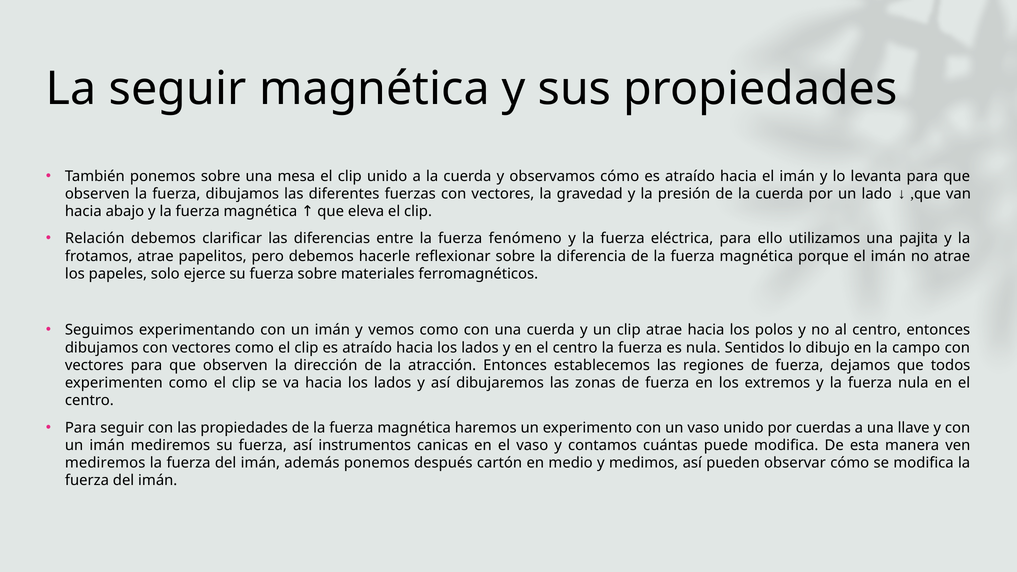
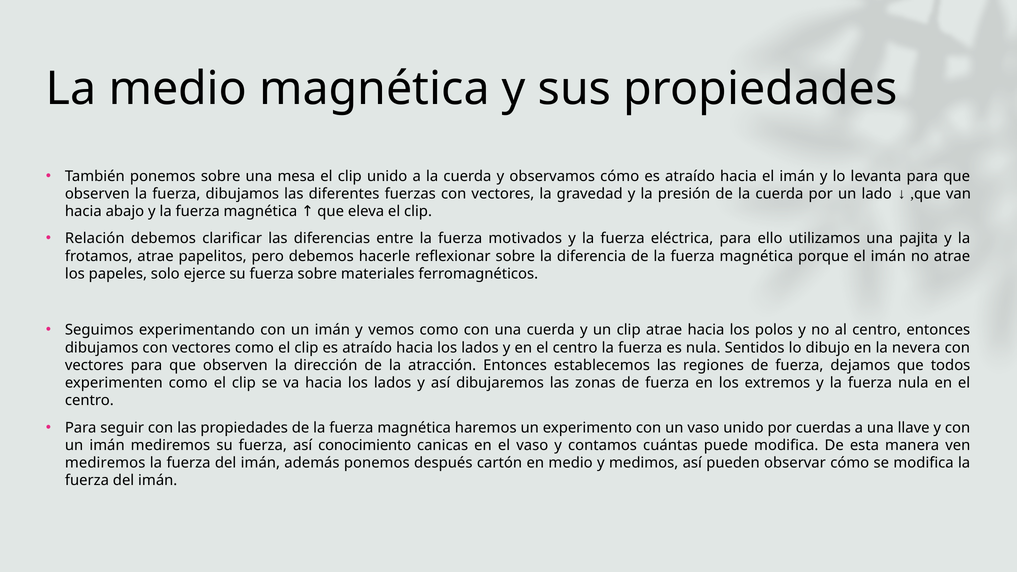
La seguir: seguir -> medio (178, 89)
fenómeno: fenómeno -> motivados (525, 239)
campo: campo -> nevera (916, 348)
instrumentos: instrumentos -> conocimiento (365, 445)
